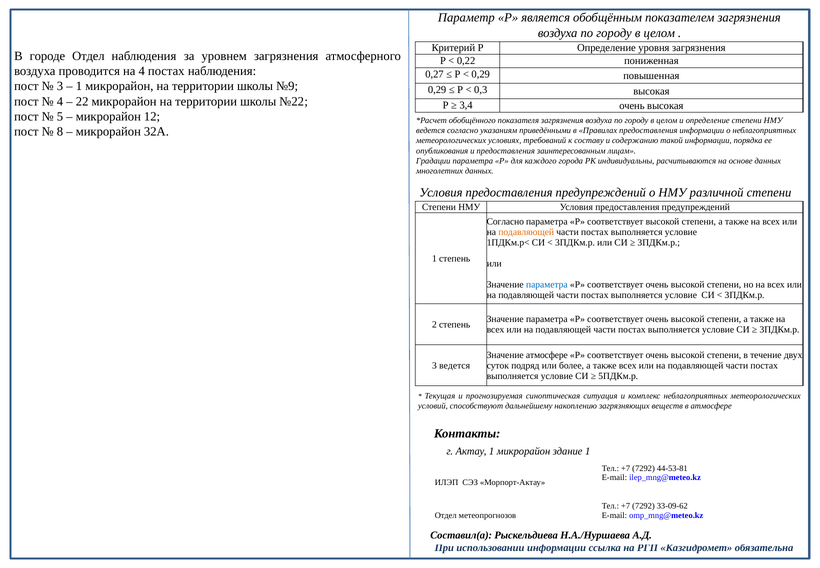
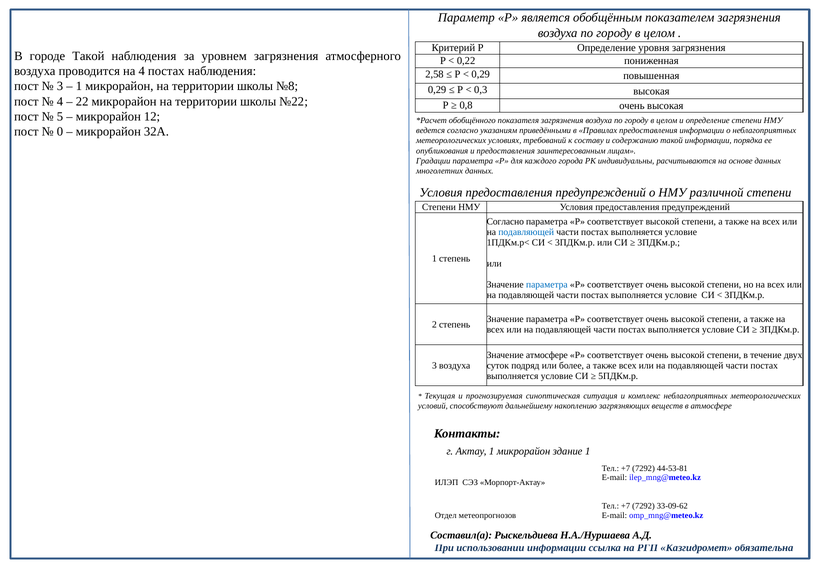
городе Отдел: Отдел -> Такой (88, 56)
0,27: 0,27 -> 2,58 (434, 74)
№9: №9 -> №8 (287, 86)
3,4: 3,4 -> 0,8 (466, 105)
8: 8 -> 0 (60, 132)
подавляющей colour: orange -> blue (526, 232)
3 ведется: ведется -> воздуха (455, 365)
